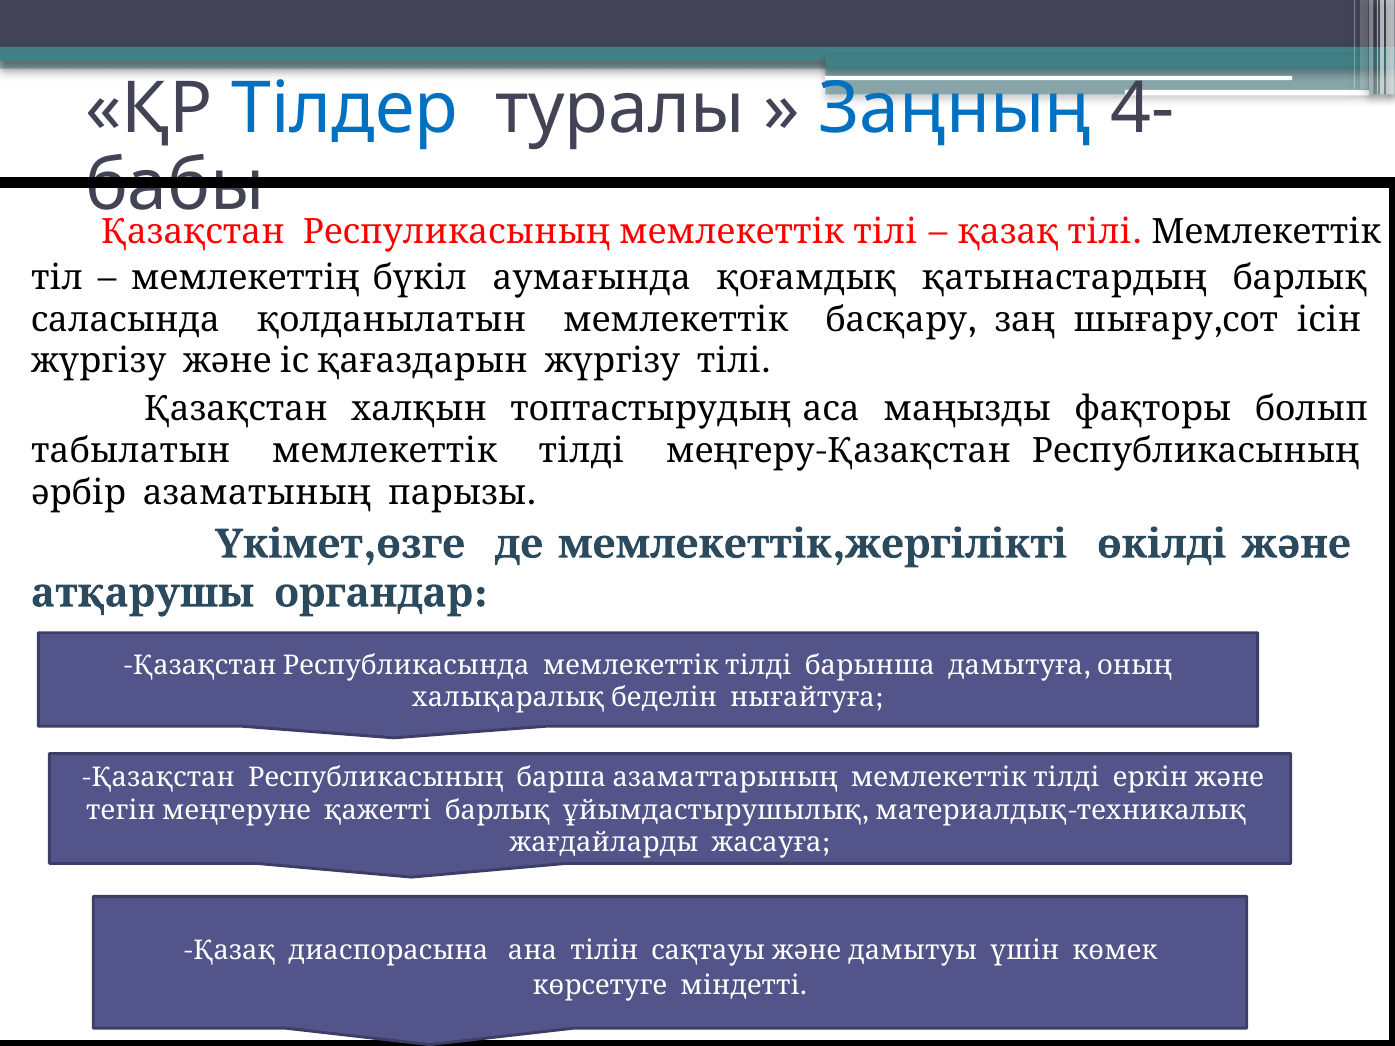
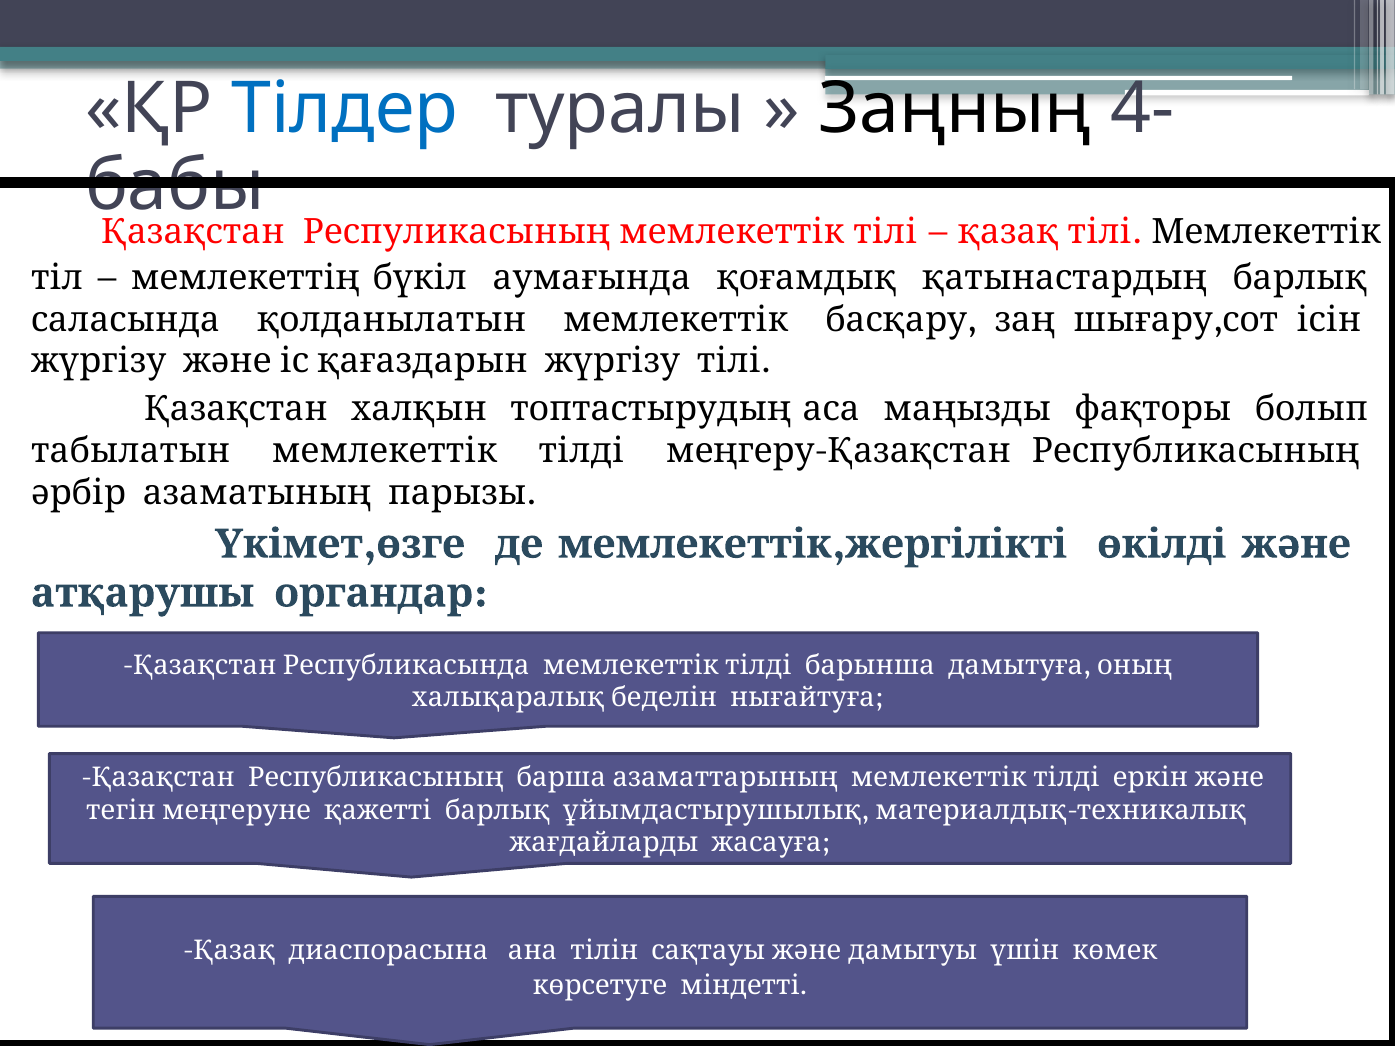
Заңның colour: blue -> black (955, 109)
